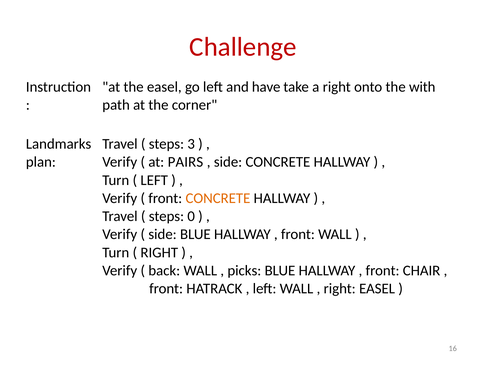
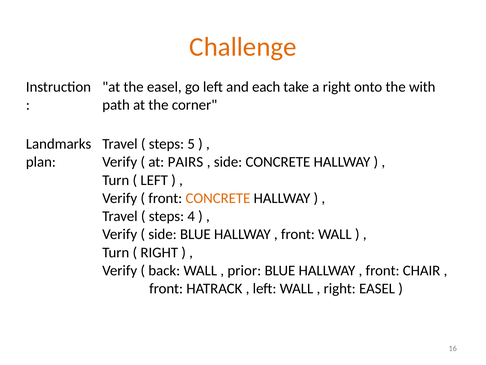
Challenge colour: red -> orange (243, 47)
have: have -> each (266, 87)
3: 3 -> 5 (191, 144)
0: 0 -> 4 (191, 216)
picks: picks -> prior (244, 270)
